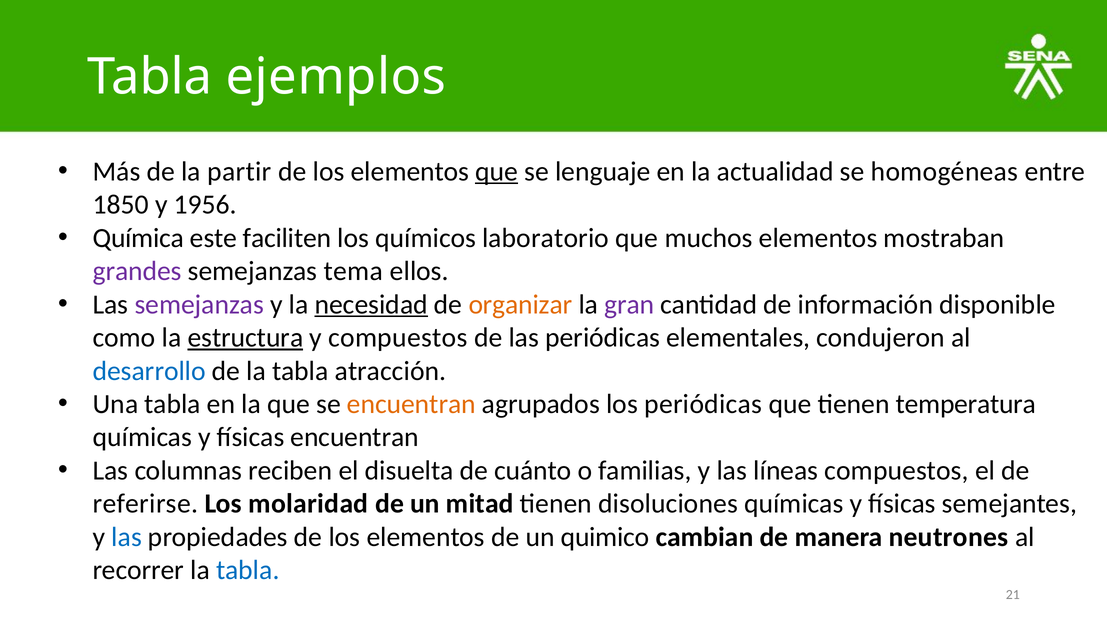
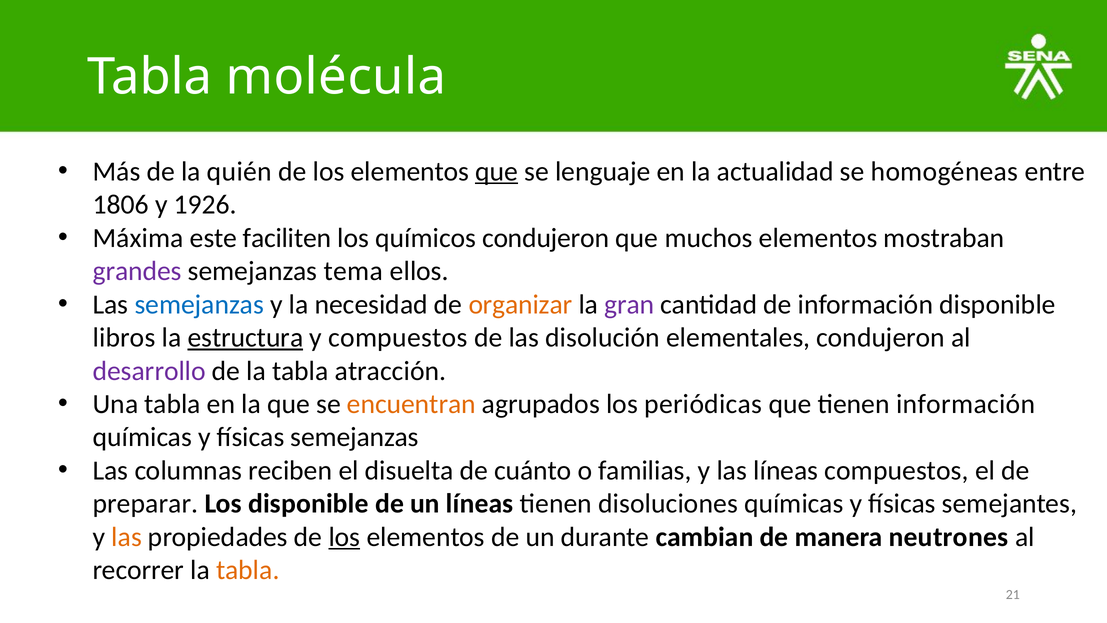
ejemplos: ejemplos -> molécula (336, 77)
partir: partir -> quién (239, 171)
1850: 1850 -> 1806 (121, 205)
1956: 1956 -> 1926 (205, 205)
Química: Química -> Máxima (138, 238)
químicos laboratorio: laboratorio -> condujeron (546, 238)
semejanzas colour: purple -> blue (199, 304)
necesidad underline: present -> none (371, 304)
como: como -> libros (124, 337)
las periódicas: periódicas -> disolución (603, 337)
desarrollo colour: blue -> purple (149, 371)
tienen temperatura: temperatura -> información (966, 404)
físicas encuentran: encuentran -> semejanzas (355, 437)
referirse: referirse -> preparar (146, 504)
Los molaridad: molaridad -> disponible (308, 504)
un mitad: mitad -> líneas (480, 504)
las colour: blue -> orange (127, 537)
los underline: none -> present (344, 537)
quimico: quimico -> durante (605, 537)
tabla colour: blue -> orange (248, 570)
